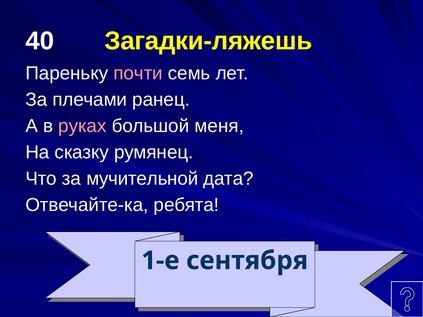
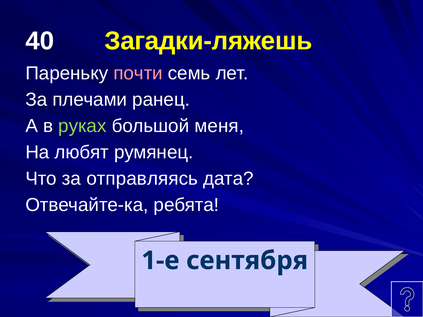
руках colour: pink -> light green (82, 126)
сказку: сказку -> любят (82, 152)
мучительной: мучительной -> отправляясь (142, 179)
